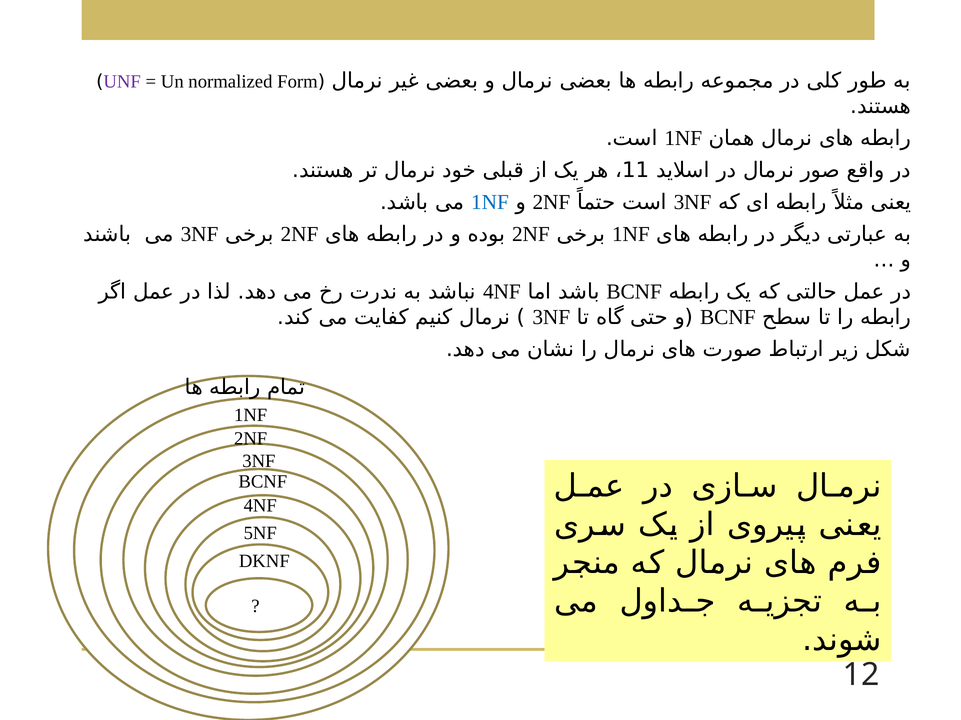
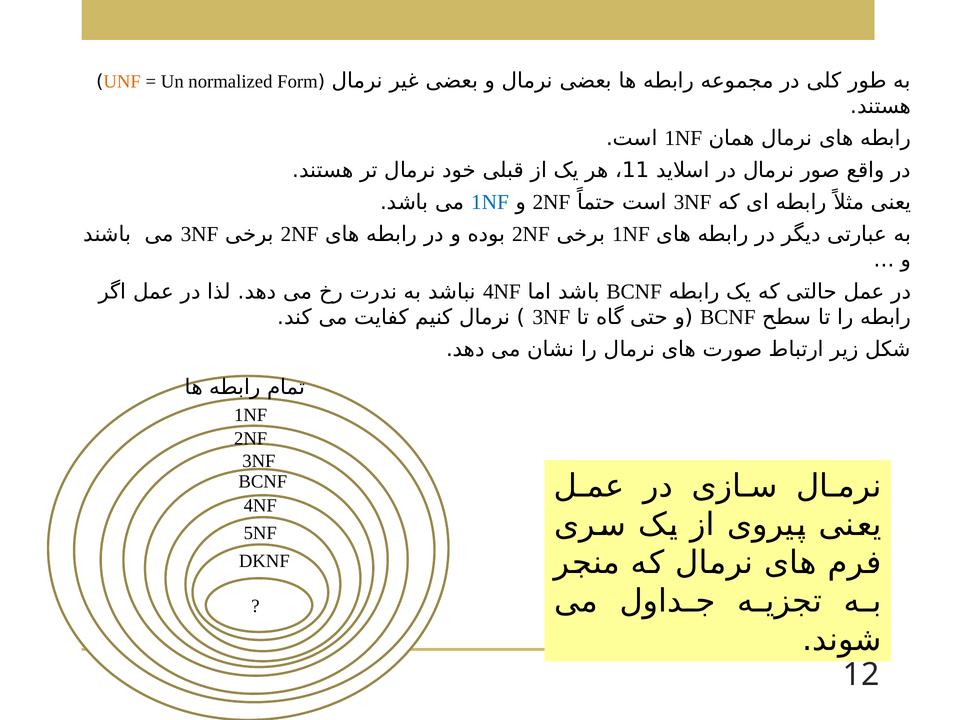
UNF colour: purple -> orange (122, 82)
